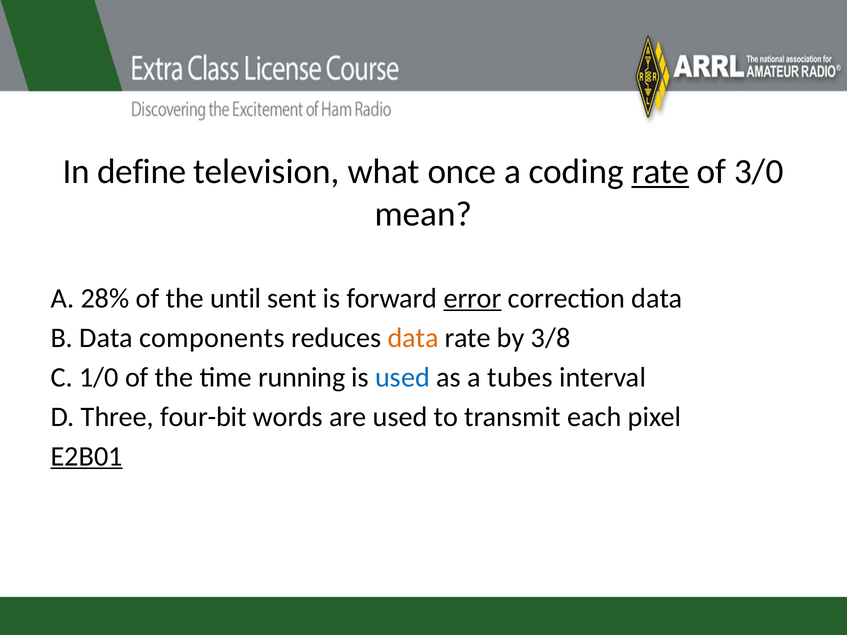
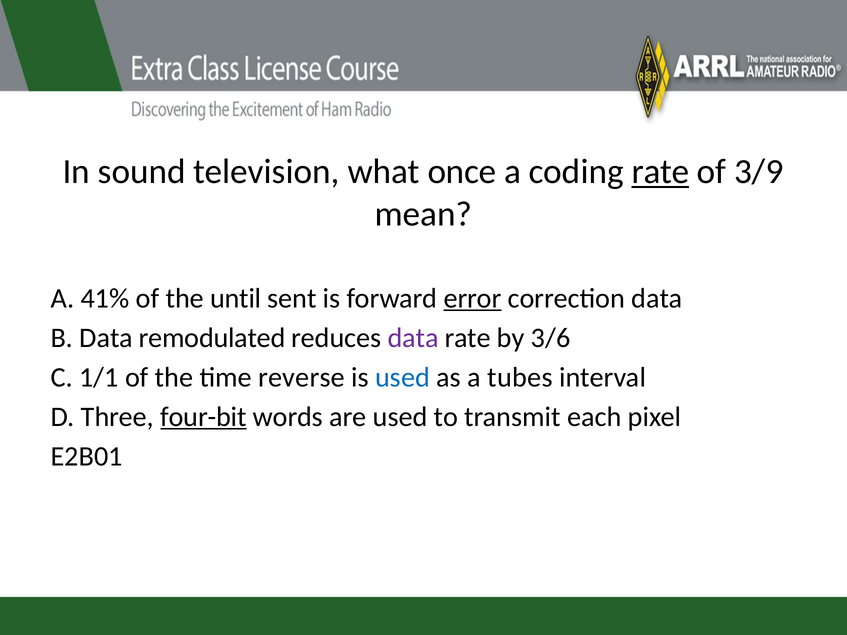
define: define -> sound (142, 172)
3/0: 3/0 -> 3/9 (759, 172)
28%: 28% -> 41% (105, 298)
components: components -> remodulated (212, 338)
data colour: orange -> purple (413, 338)
3/8: 3/8 -> 3/6 (551, 338)
1/0: 1/0 -> 1/1 (99, 377)
running: running -> reverse (301, 377)
four-bit underline: none -> present (203, 417)
E2B01 underline: present -> none (87, 456)
